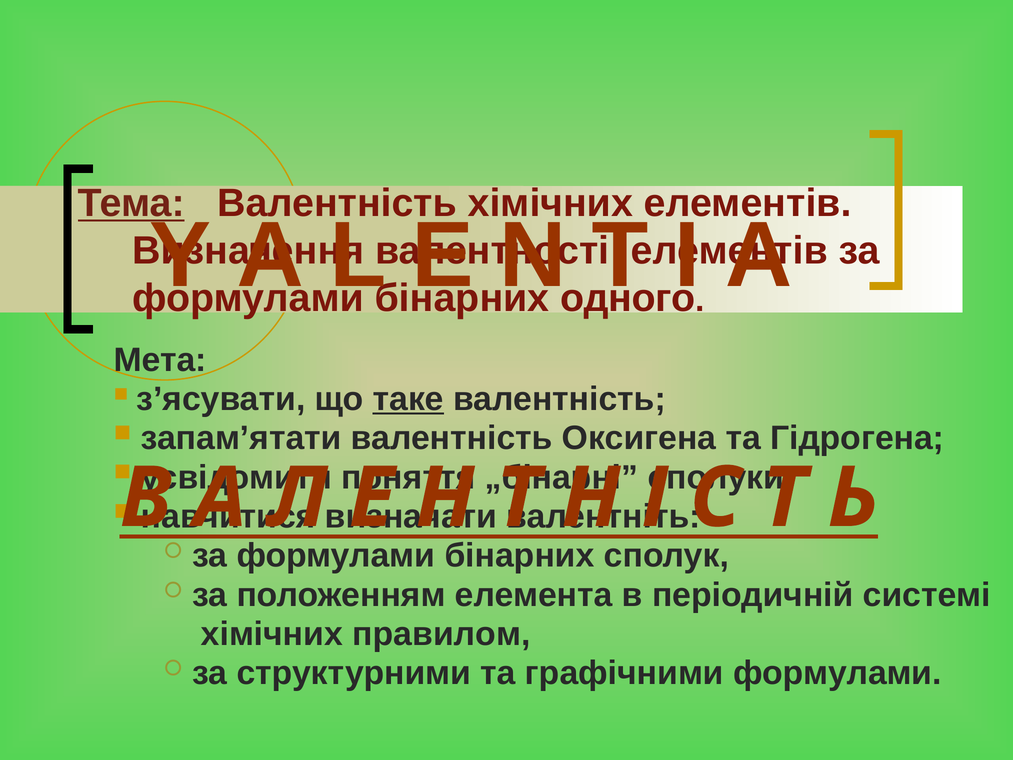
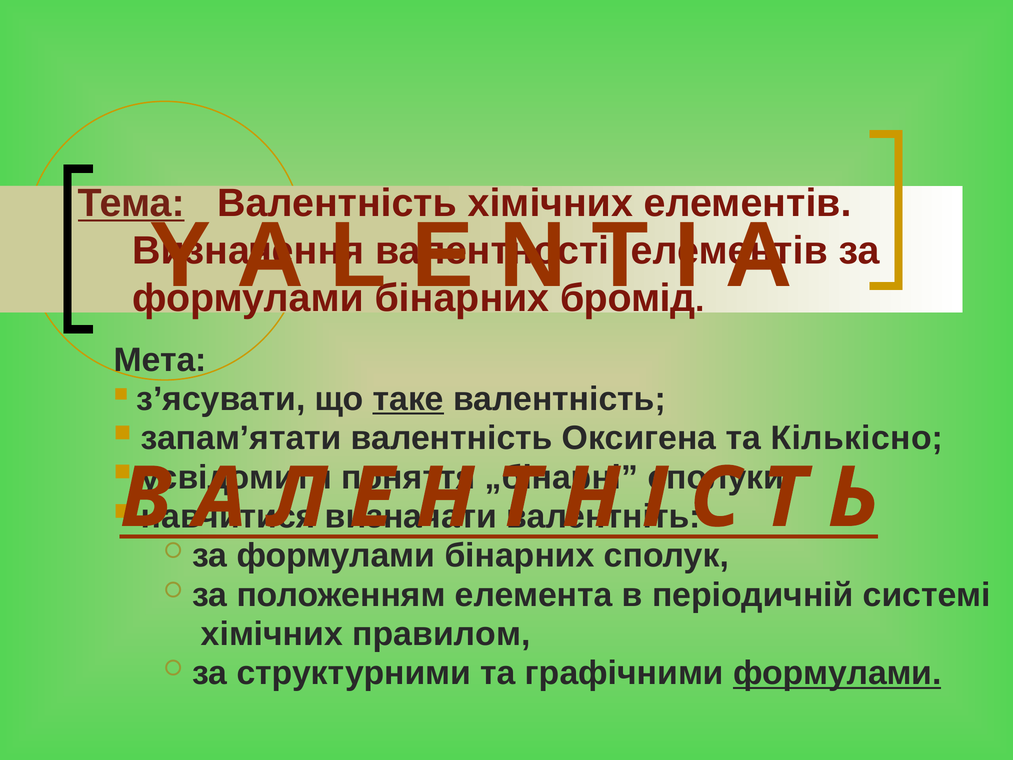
одного: одного -> бромід (628, 298)
Гідрогена: Гідрогена -> Кількісно (857, 438)
формулами underline: none -> present (837, 673)
